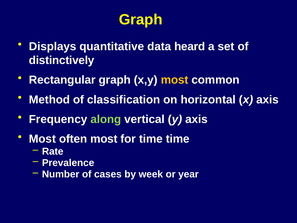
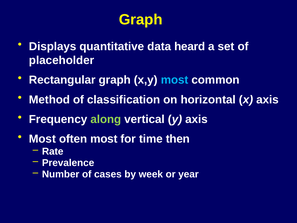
distinctively: distinctively -> placeholder (62, 60)
most colour: yellow -> light blue (175, 80)
time time: time -> then (178, 139)
